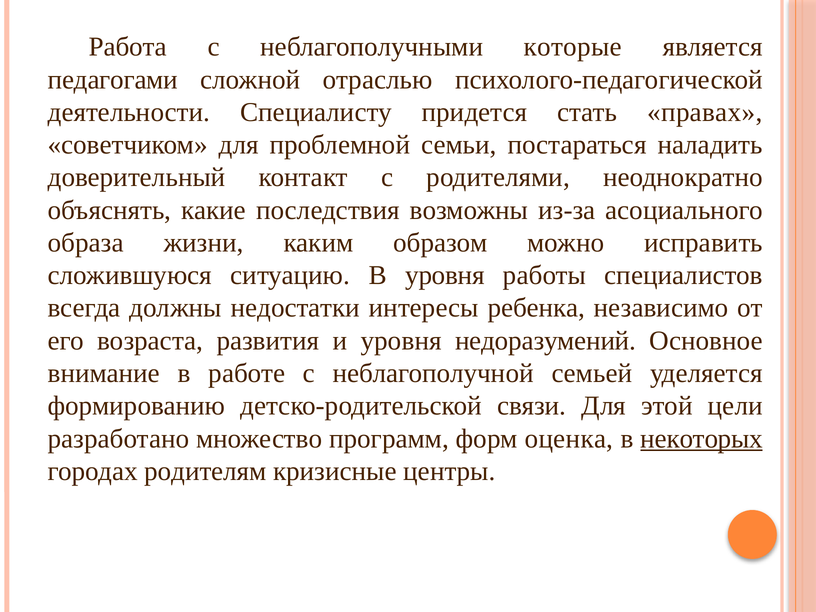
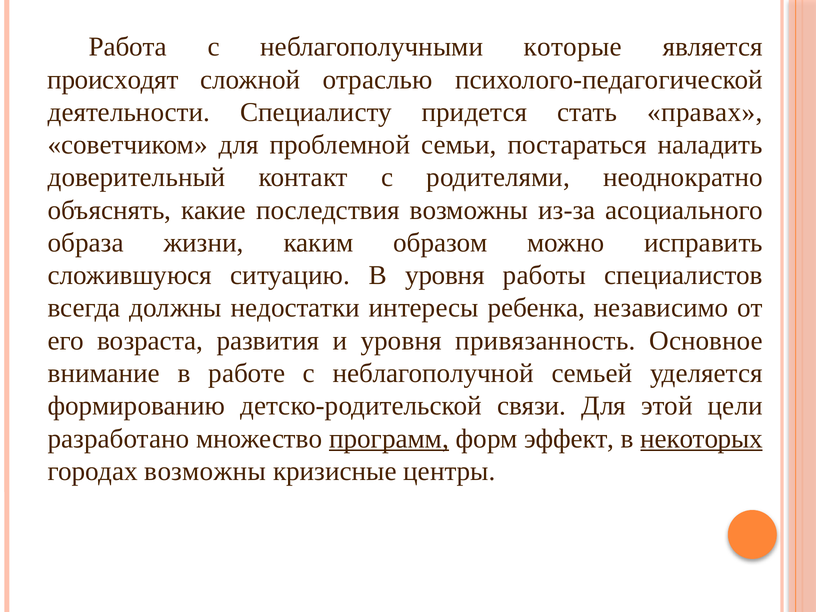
педагогами: педагогами -> происходят (113, 80)
недоразумений: недоразумений -> привязанность (545, 341)
программ underline: none -> present (389, 439)
оценка: оценка -> эффект (569, 439)
городах родителям: родителям -> возможны (205, 471)
